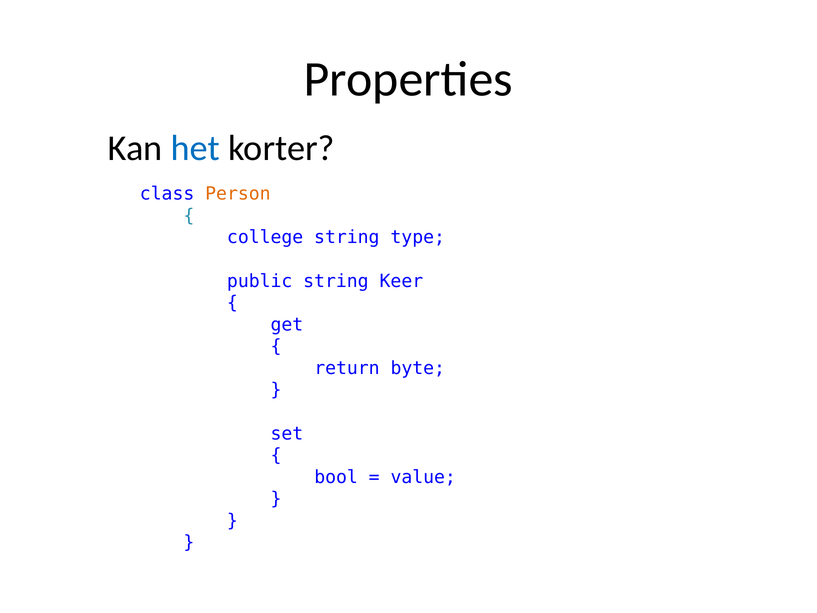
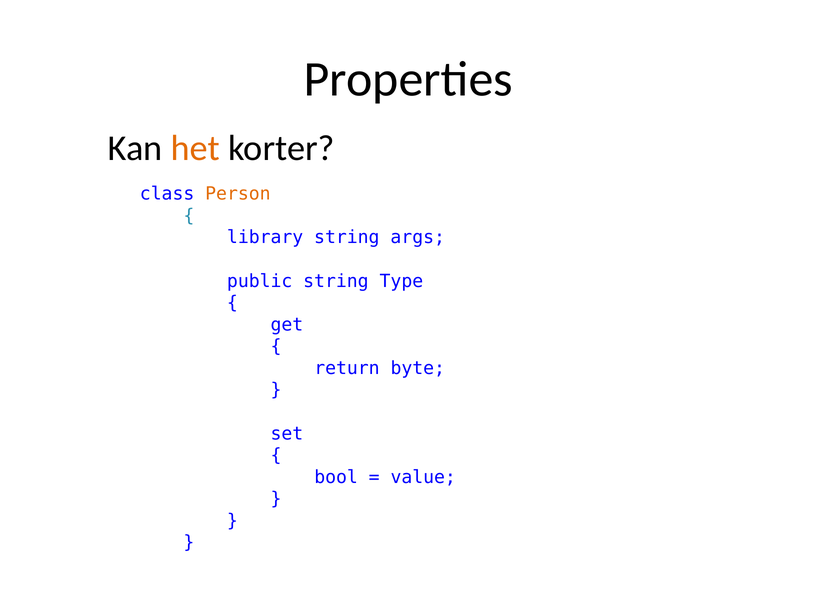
het colour: blue -> orange (195, 148)
college: college -> library (265, 237)
type: type -> args (418, 237)
Keer: Keer -> Type (401, 281)
